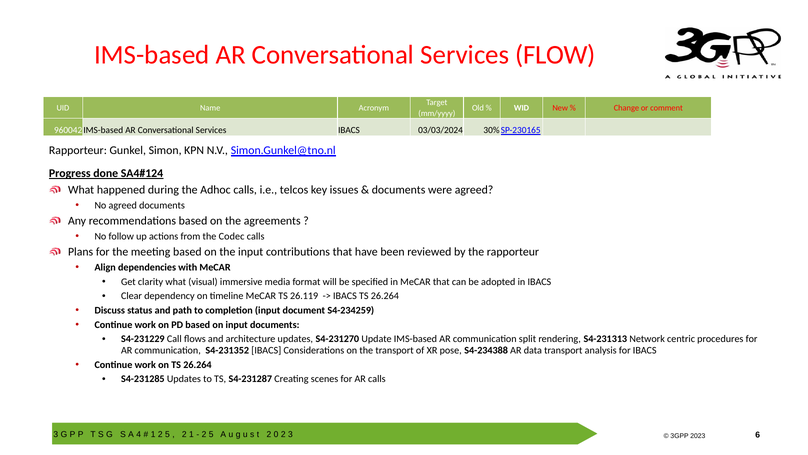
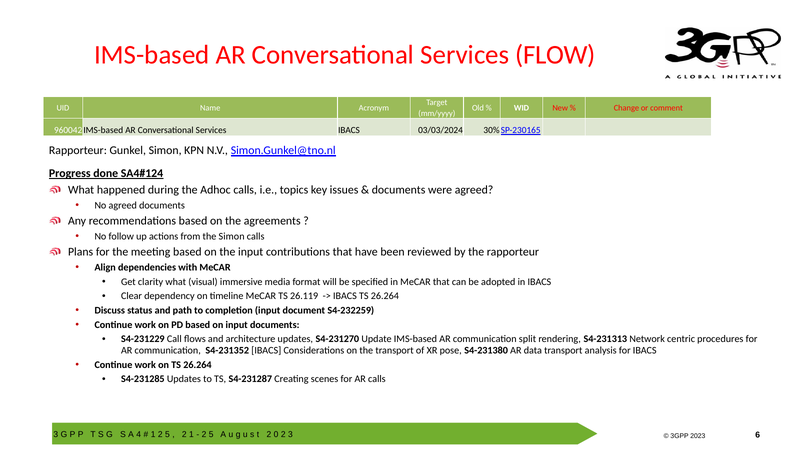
telcos: telcos -> topics (294, 190)
the Codec: Codec -> Simon (232, 236)
S4-234259: S4-234259 -> S4-232259 (351, 310)
S4-234388: S4-234388 -> S4-231380 (486, 350)
